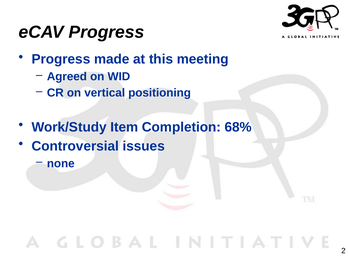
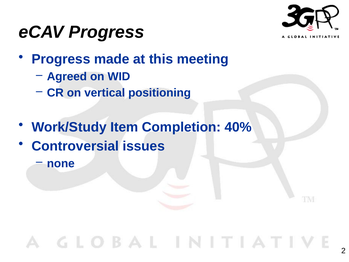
68%: 68% -> 40% (238, 127)
